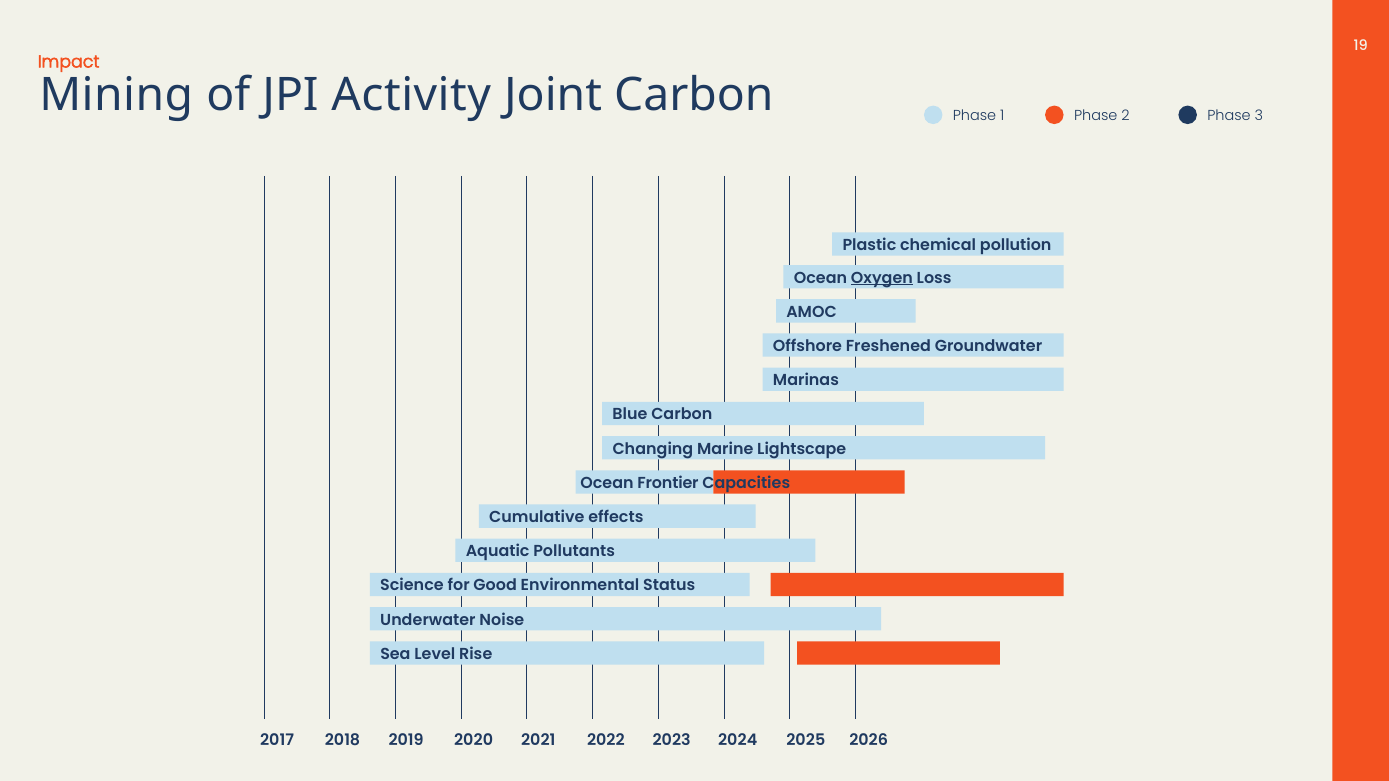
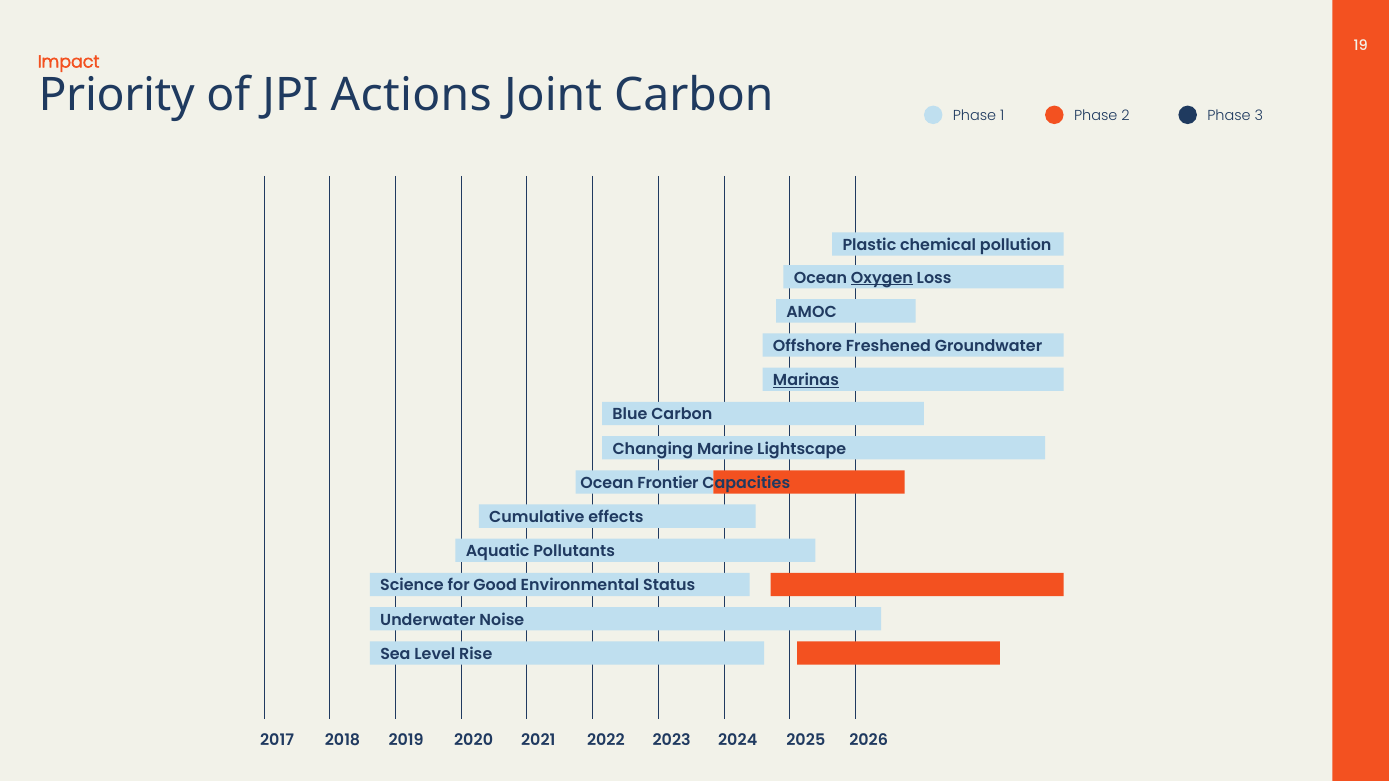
Mining: Mining -> Priority (117, 95)
Activity: Activity -> Actions (411, 95)
Marinas underline: none -> present (806, 381)
